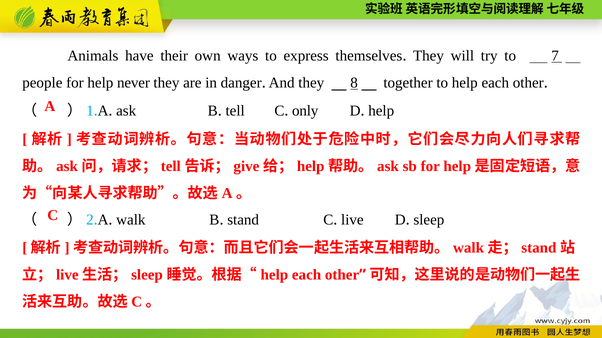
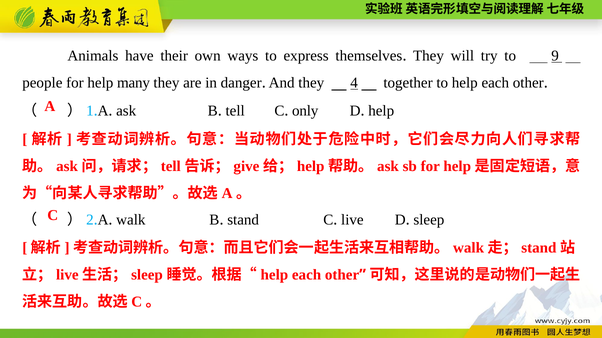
7: 7 -> 9 (555, 56)
never: never -> many (133, 83)
8: 8 -> 4 (354, 83)
